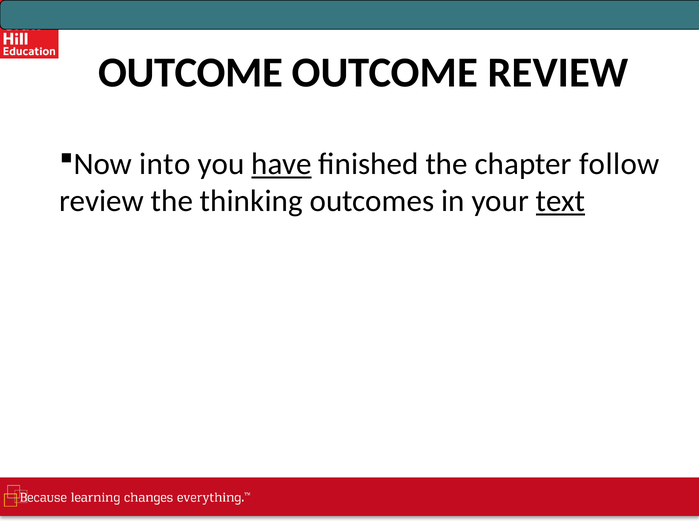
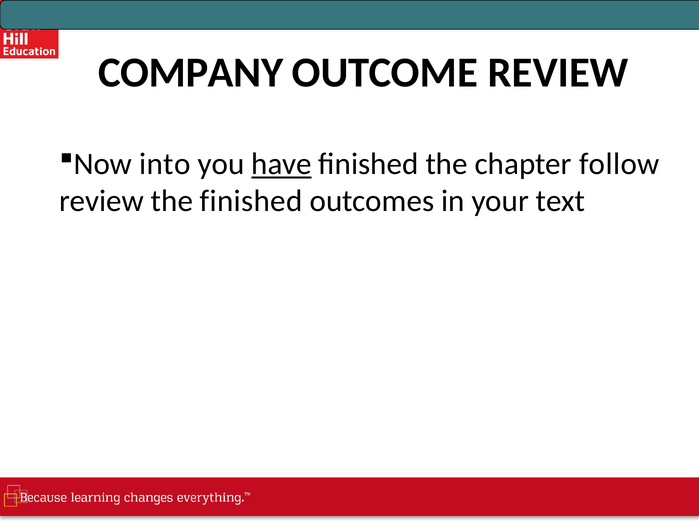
OUTCOME: OUTCOME -> COMPANY (191, 73)
the thinking: thinking -> finished (251, 201)
text underline: present -> none (560, 201)
